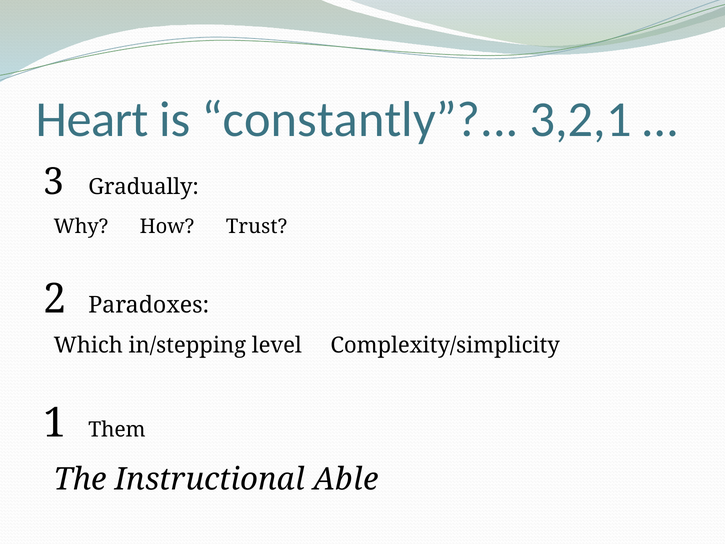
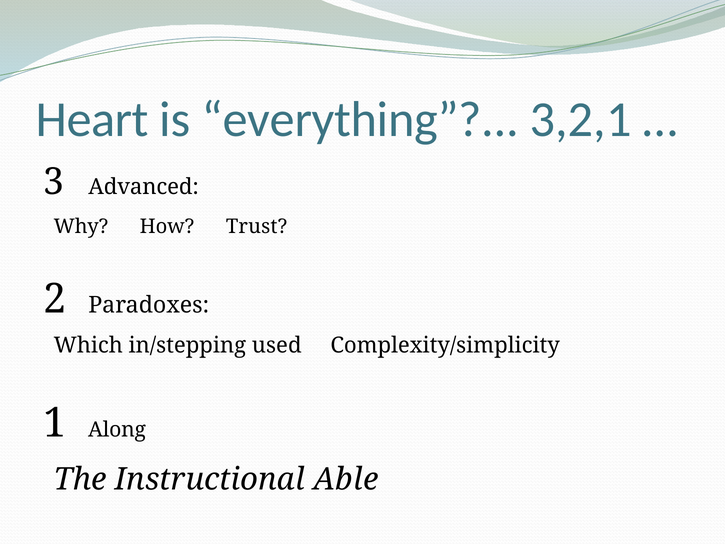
constantly: constantly -> everything (360, 120)
Gradually: Gradually -> Advanced (144, 187)
level: level -> used (277, 345)
Them: Them -> Along (117, 430)
